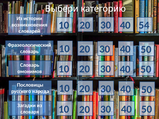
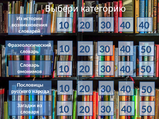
10 40 54: 54 -> 40 (144, 25)
